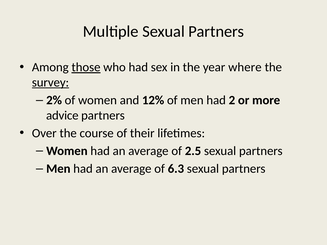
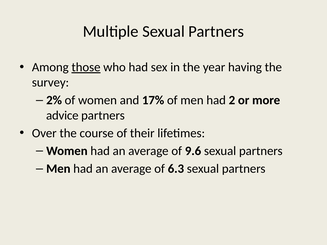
where: where -> having (245, 67)
survey underline: present -> none (50, 83)
12%: 12% -> 17% (153, 100)
2.5: 2.5 -> 9.6 (193, 151)
